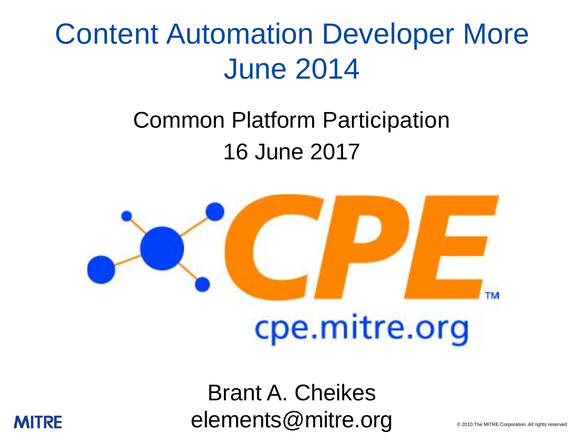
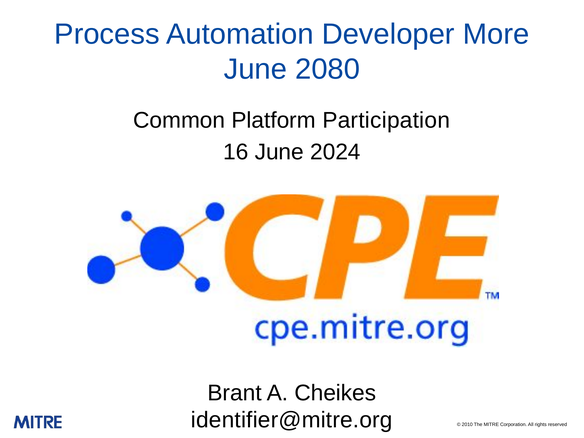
Content: Content -> Process (107, 34)
2014: 2014 -> 2080 (328, 69)
2017: 2017 -> 2024 (335, 152)
elements@mitre.org: elements@mitre.org -> identifier@mitre.org (292, 420)
